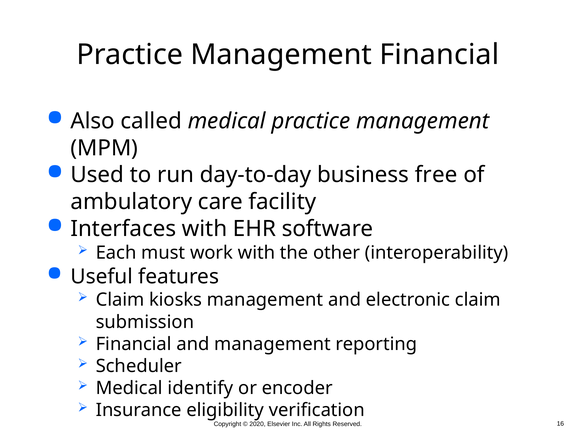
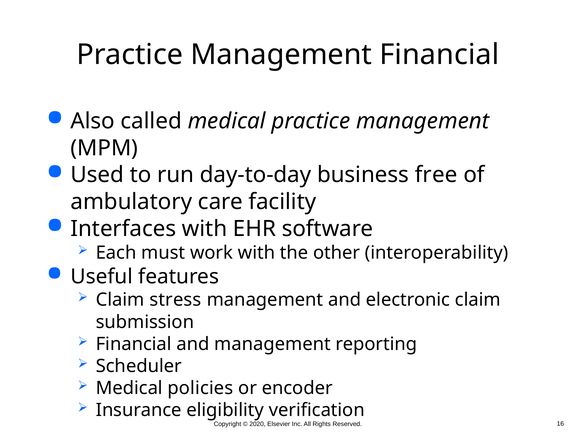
kiosks: kiosks -> stress (175, 300)
identify: identify -> policies (200, 388)
